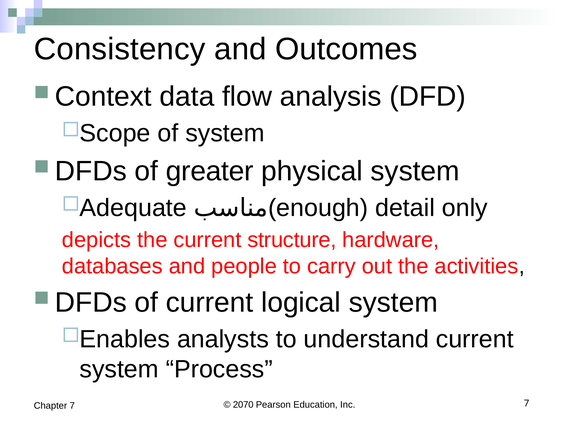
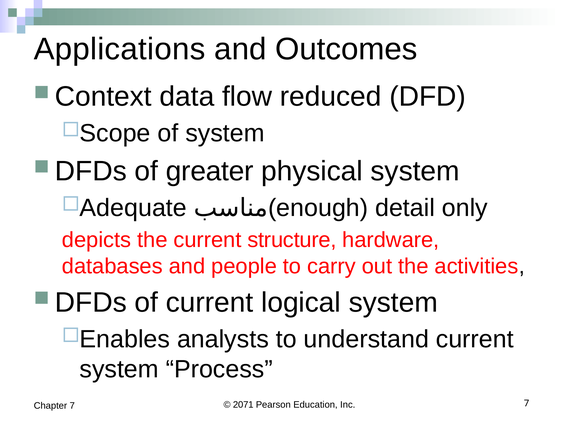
Consistency: Consistency -> Applications (120, 49)
analysis: analysis -> reduced (331, 97)
2070: 2070 -> 2071 (243, 405)
